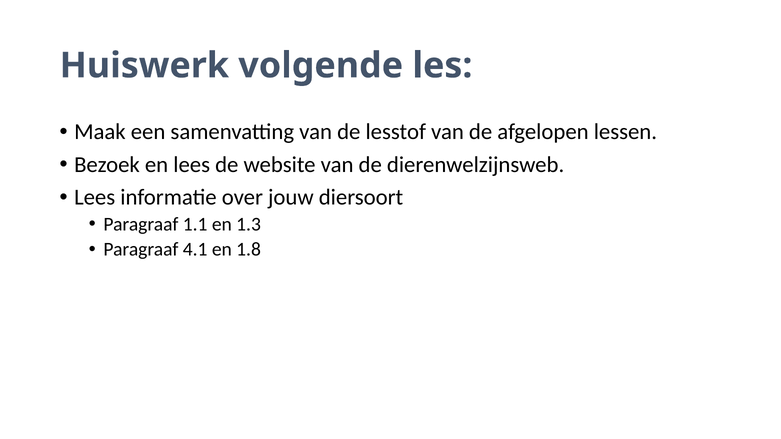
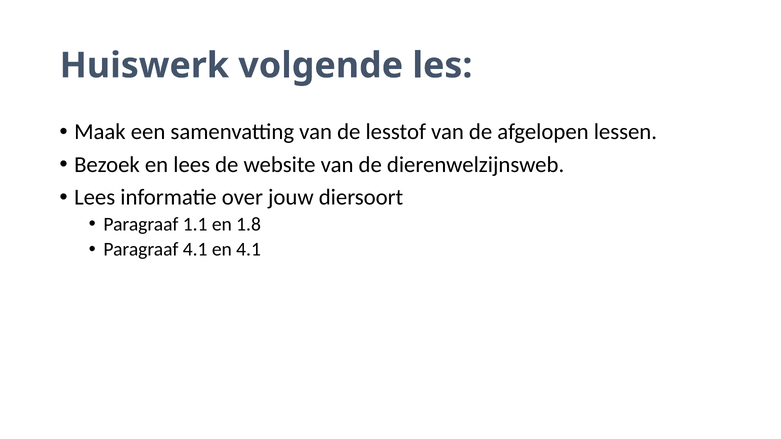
1.3: 1.3 -> 1.8 (249, 224)
en 1.8: 1.8 -> 4.1 (249, 250)
